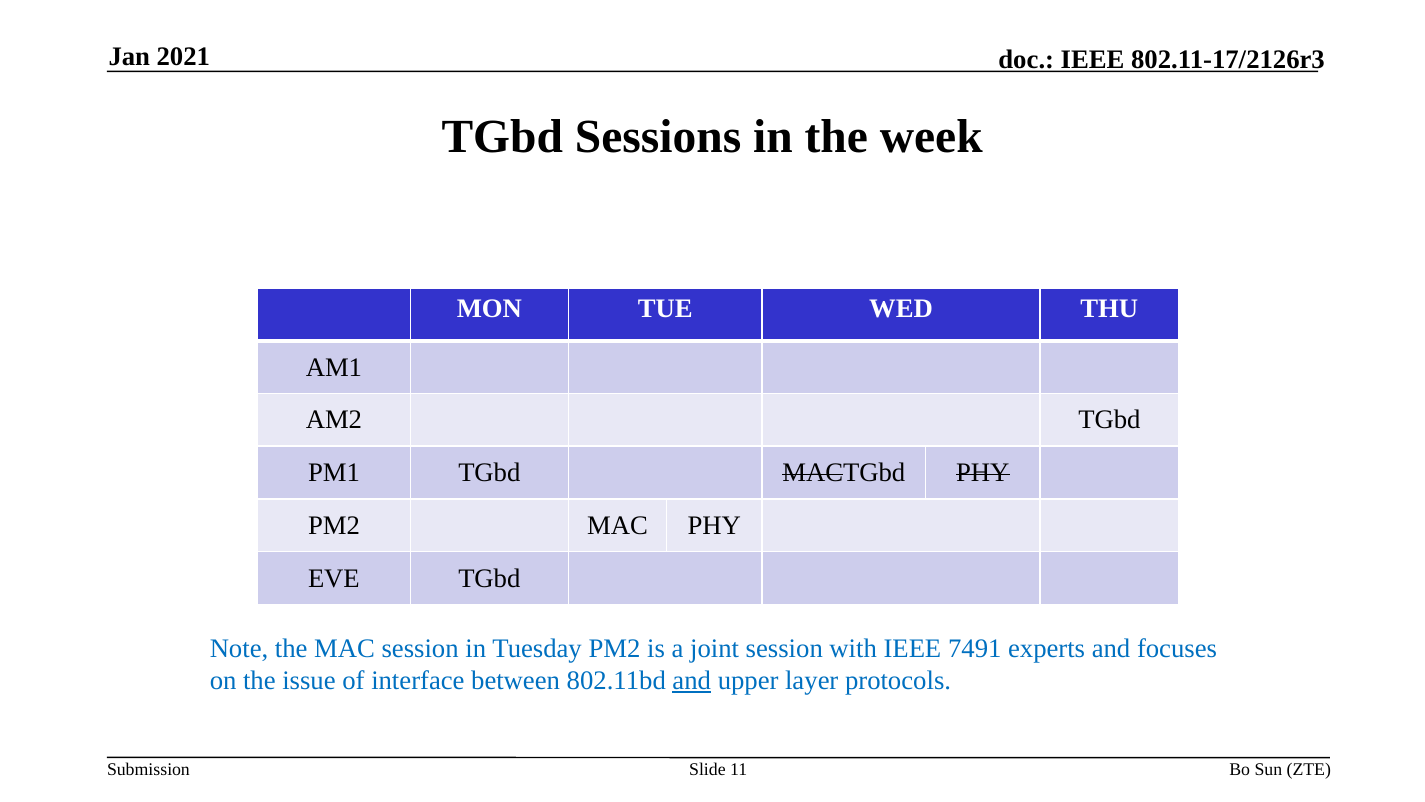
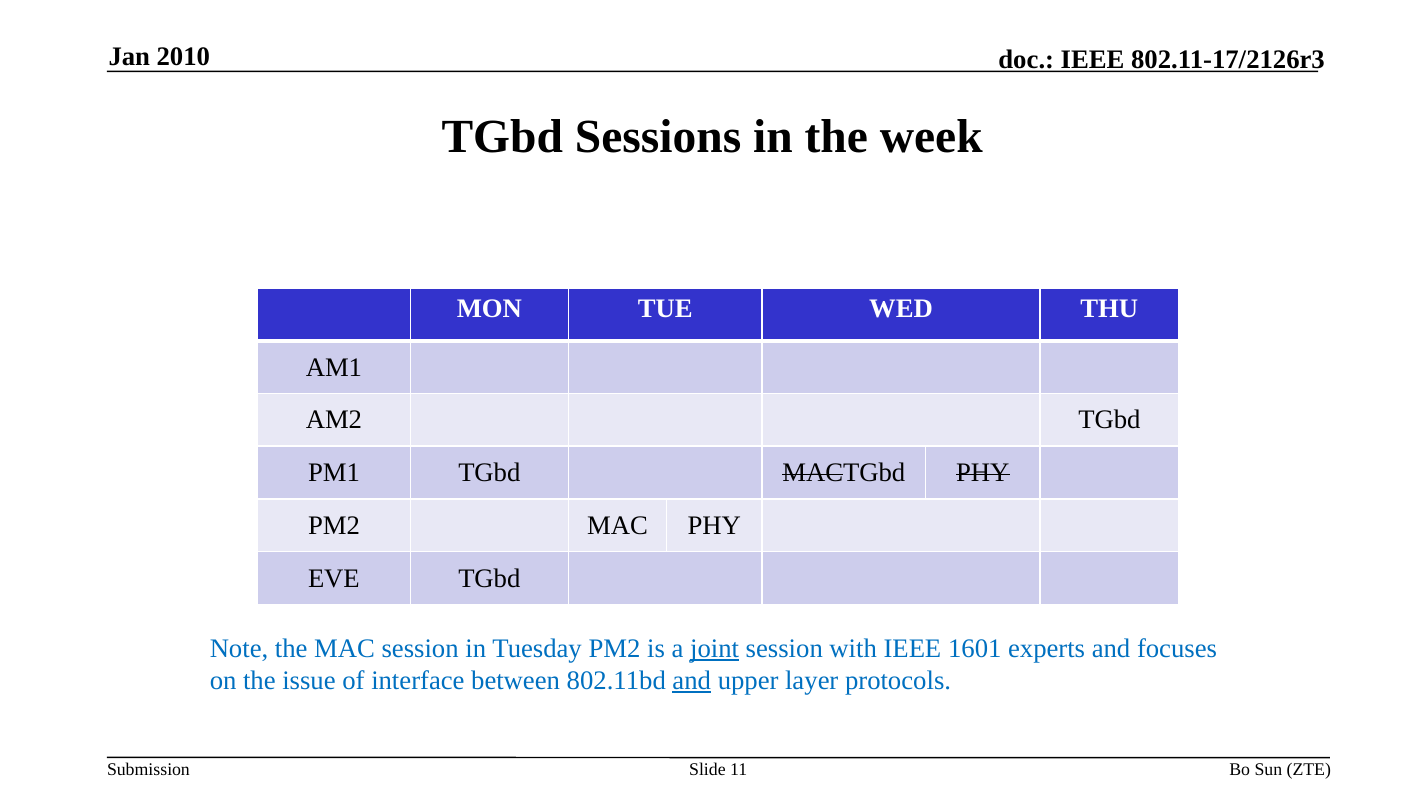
2021: 2021 -> 2010 (183, 57)
joint underline: none -> present (715, 648)
7491: 7491 -> 1601 (975, 648)
